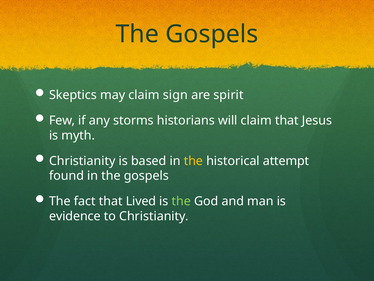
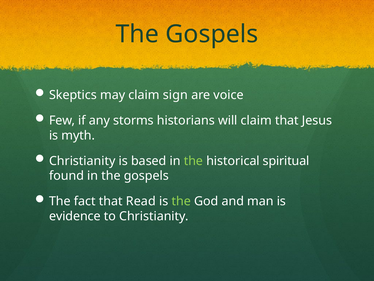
spirit: spirit -> voice (229, 95)
the colour: yellow -> light green (193, 161)
attempt: attempt -> spiritual (286, 161)
Lived: Lived -> Read (141, 201)
